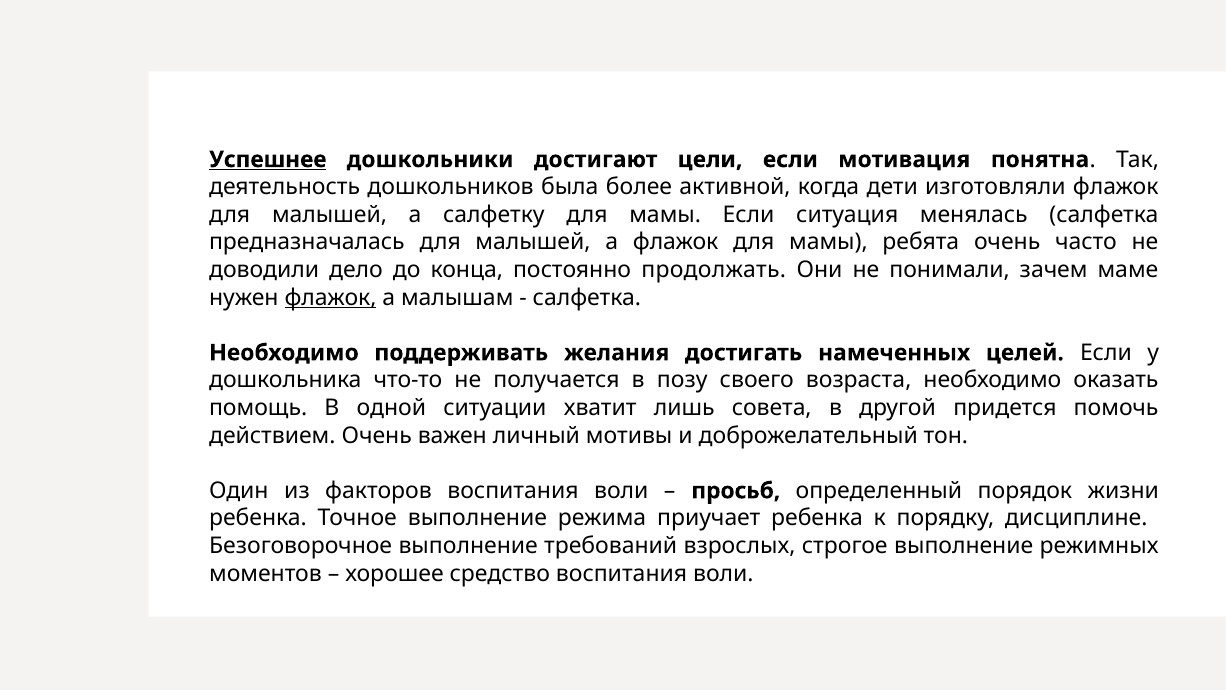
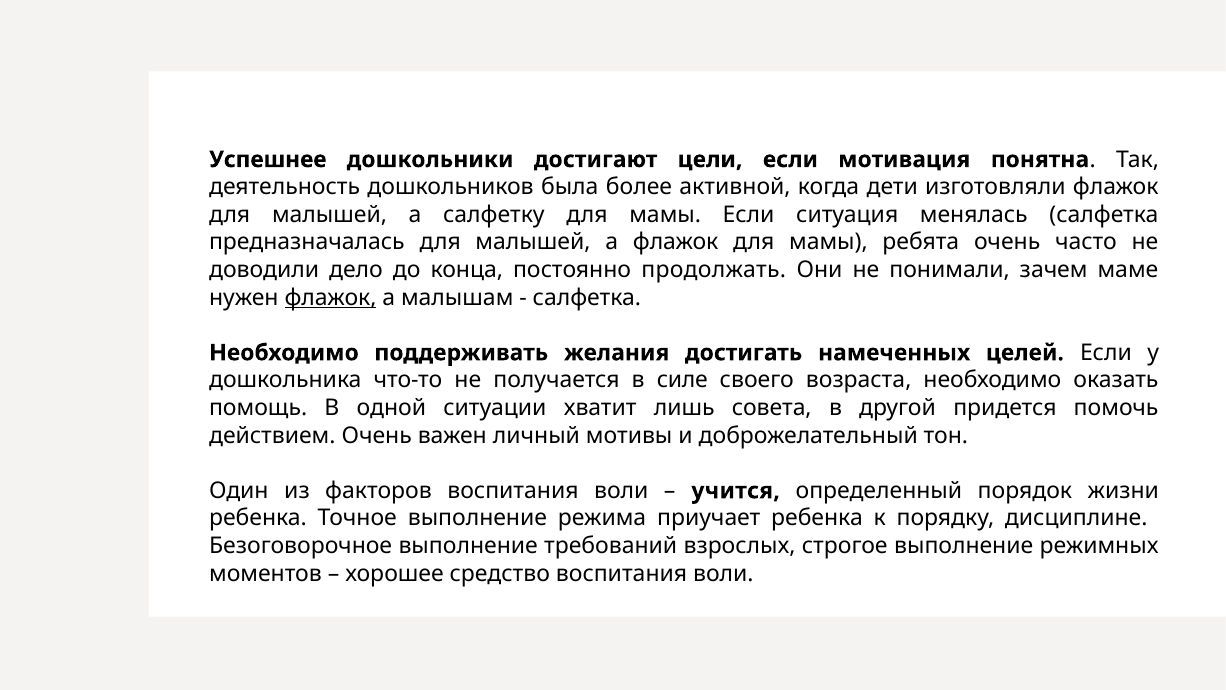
Успешнее underline: present -> none (268, 159)
позу: позу -> силе (682, 380)
просьб: просьб -> учится (736, 490)
